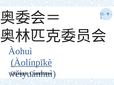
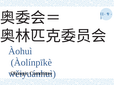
Àolínpīkè underline: present -> none (31, 63)
